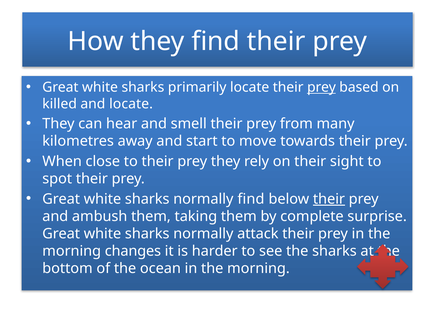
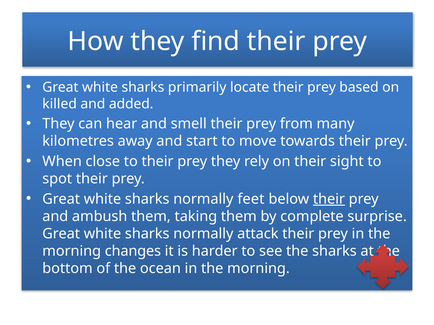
prey underline: present -> none (321, 87)
and locate: locate -> added (131, 104)
normally find: find -> feet (251, 199)
